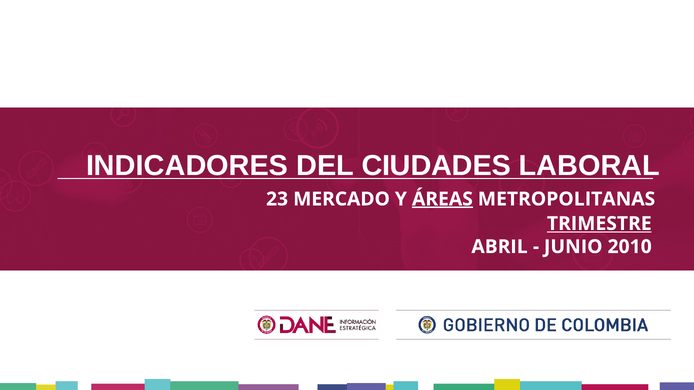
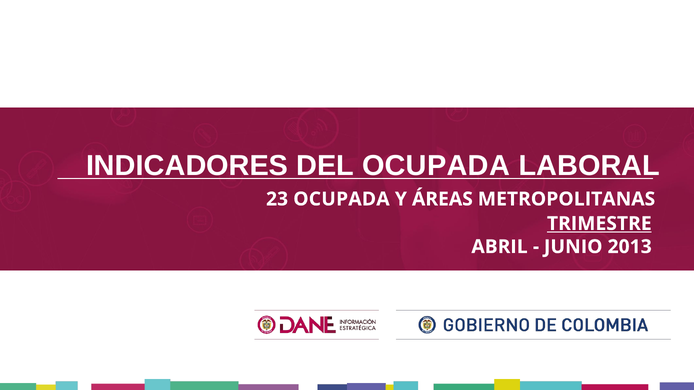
DEL CIUDADES: CIUDADES -> OCUPADA (436, 166)
23 MERCADO: MERCADO -> OCUPADA (341, 199)
ÁREAS underline: present -> none (442, 199)
2010: 2010 -> 2013 (630, 247)
